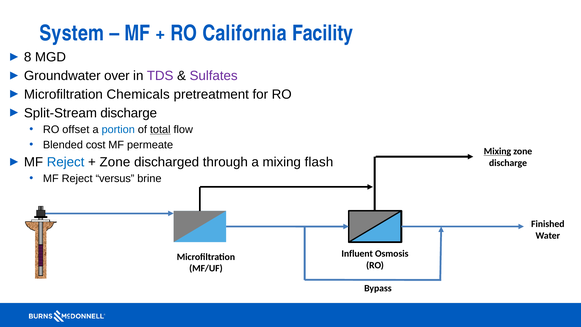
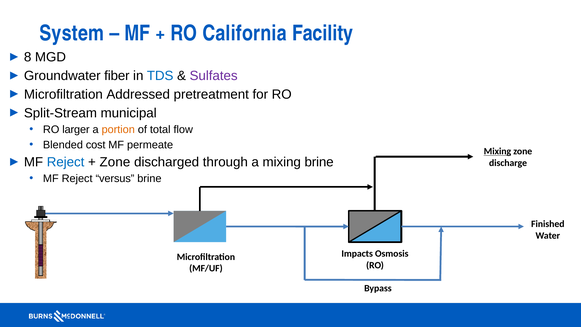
over: over -> fiber (117, 76)
TDS colour: purple -> blue (160, 76)
Chemicals: Chemicals -> Addressed (138, 94)
discharge: discharge -> municipal (129, 113)
offset: offset -> larger (76, 129)
portion colour: blue -> orange (118, 129)
total underline: present -> none (160, 129)
mixing flash: flash -> brine (319, 162)
Influent: Influent -> Impacts (357, 254)
